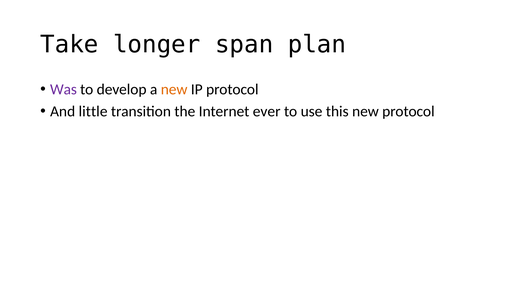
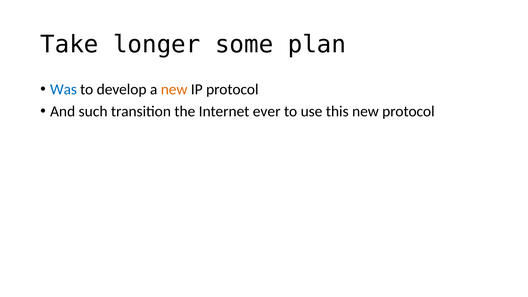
span: span -> some (244, 44)
Was colour: purple -> blue (63, 89)
little: little -> such (93, 111)
